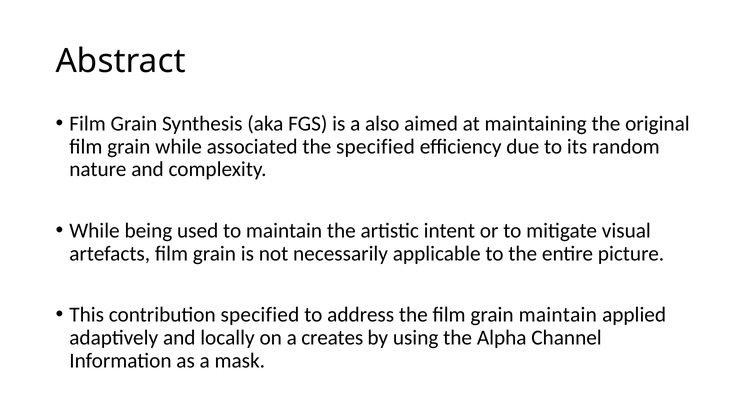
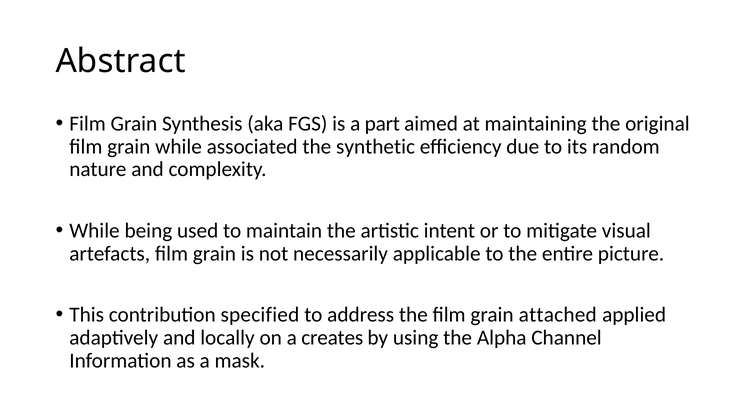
also: also -> part (382, 123)
the specified: specified -> synthetic (376, 146)
grain maintain: maintain -> attached (558, 314)
